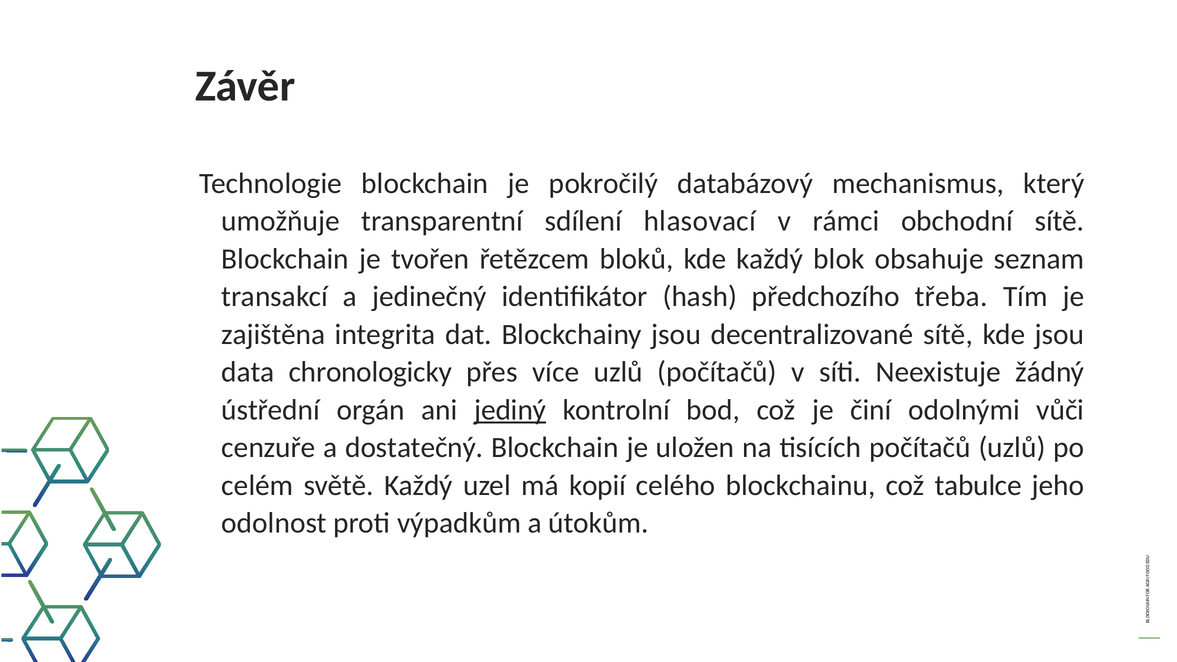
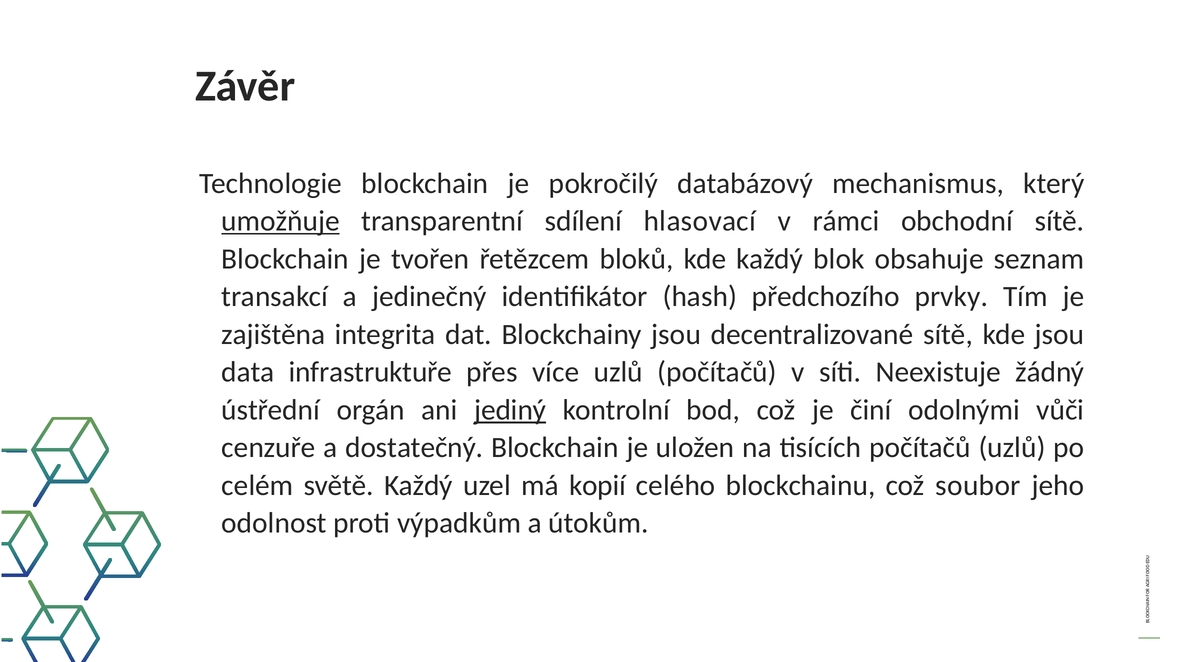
umožňuje underline: none -> present (281, 221)
třeba: třeba -> prvky (951, 297)
chronologicky: chronologicky -> infrastruktuře (370, 372)
tabulce: tabulce -> soubor (978, 486)
